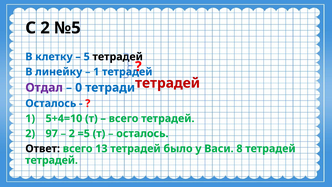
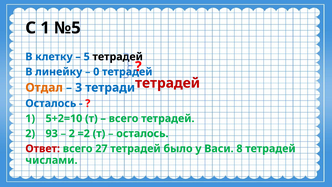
С 2: 2 -> 1 (45, 28)
1: 1 -> 0 (96, 72)
Отдал colour: purple -> orange (44, 88)
0: 0 -> 3 (79, 88)
5+4=10: 5+4=10 -> 5+2=10 (64, 118)
97: 97 -> 93 (52, 133)
=5: =5 -> =2 (84, 133)
Ответ colour: black -> red (43, 148)
13: 13 -> 27 (101, 148)
тетрадей: тетрадей -> числами (51, 160)
